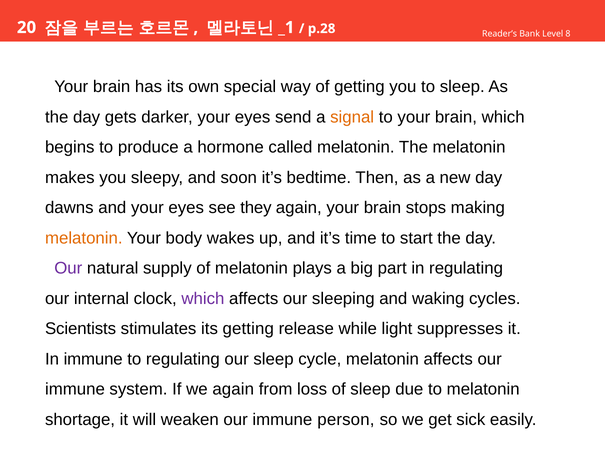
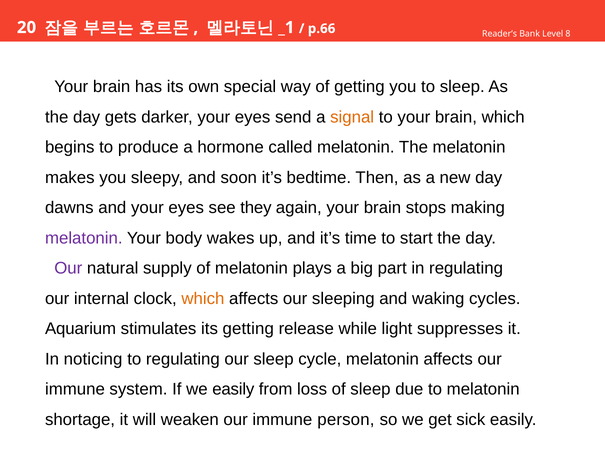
p.28: p.28 -> p.66 (322, 29)
melatonin colour: orange -> purple (84, 238)
which colour: purple -> orange (203, 298)
Scientists: Scientists -> Aquarium (81, 329)
In immune: immune -> noticing (93, 359)
we again: again -> easily (233, 389)
